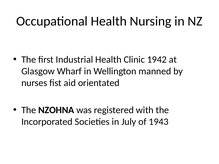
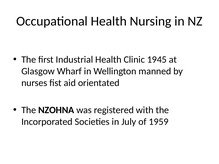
1942: 1942 -> 1945 (157, 60)
1943: 1943 -> 1959 (159, 122)
